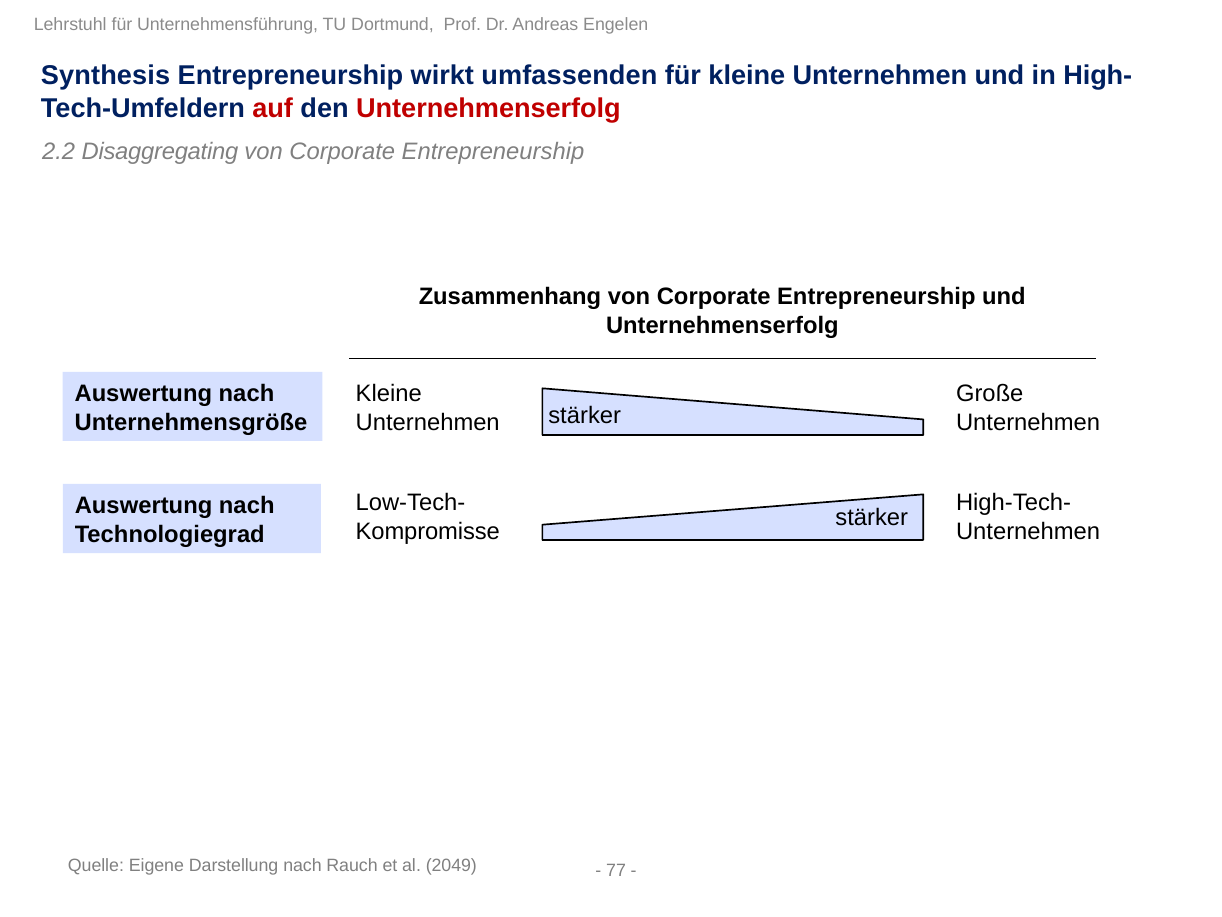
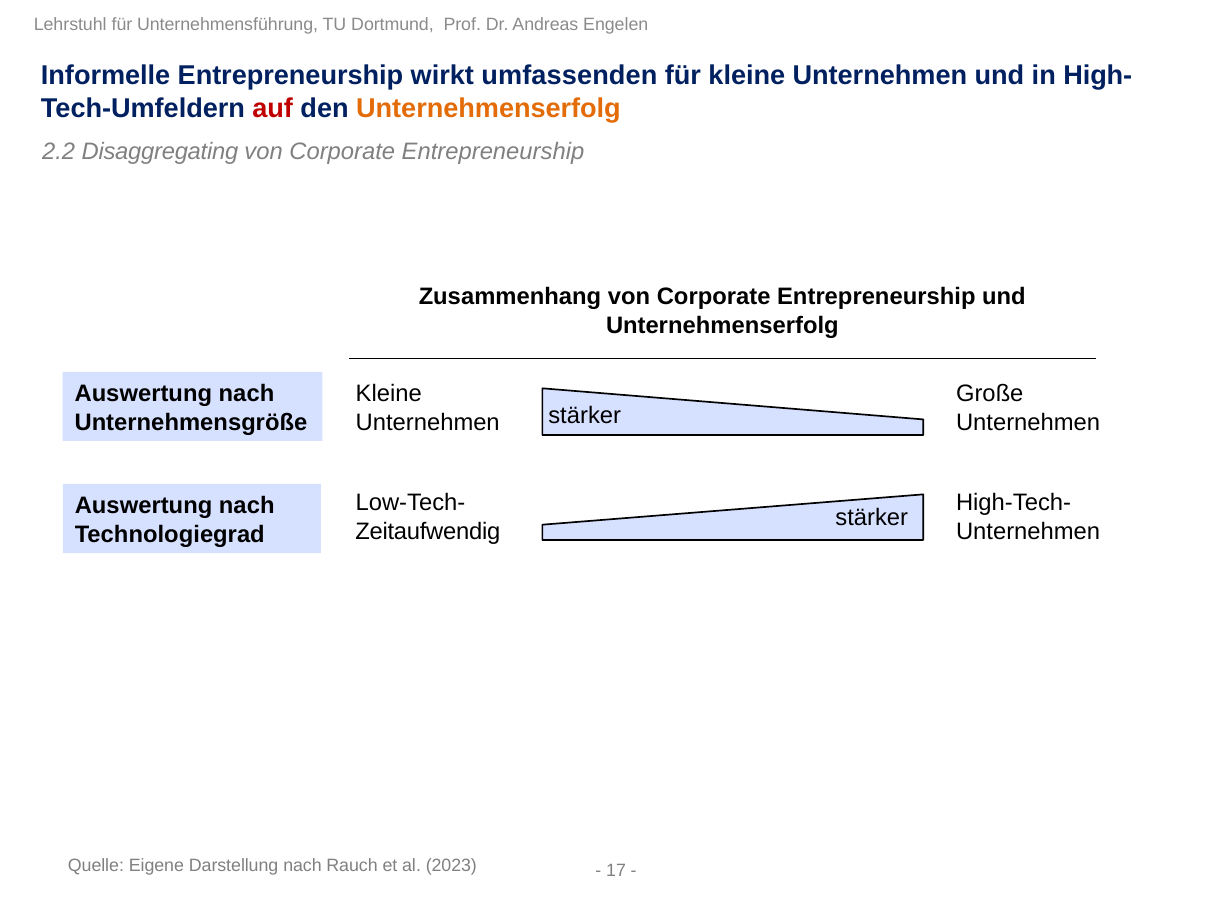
Synthesis: Synthesis -> Informelle (106, 76)
Unternehmenserfolg colour: red -> orange (488, 108)
Kompromisse: Kompromisse -> Zeitaufwendig (428, 531)
2049: 2049 -> 2023 (451, 865)
77: 77 -> 17 (616, 870)
